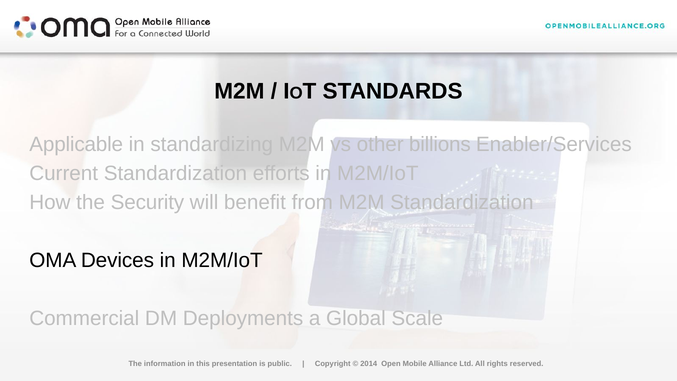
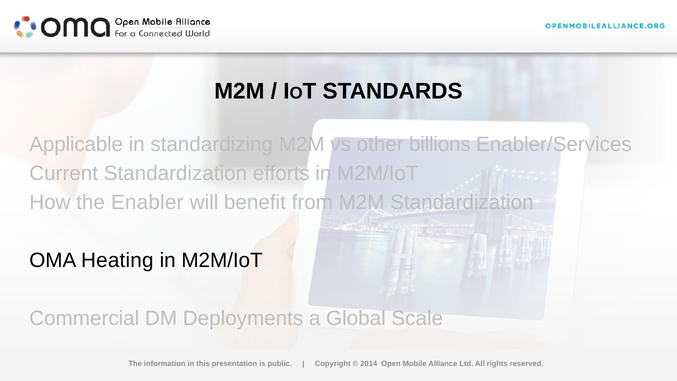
Security: Security -> Enabler (147, 202)
Devices: Devices -> Heating (117, 260)
